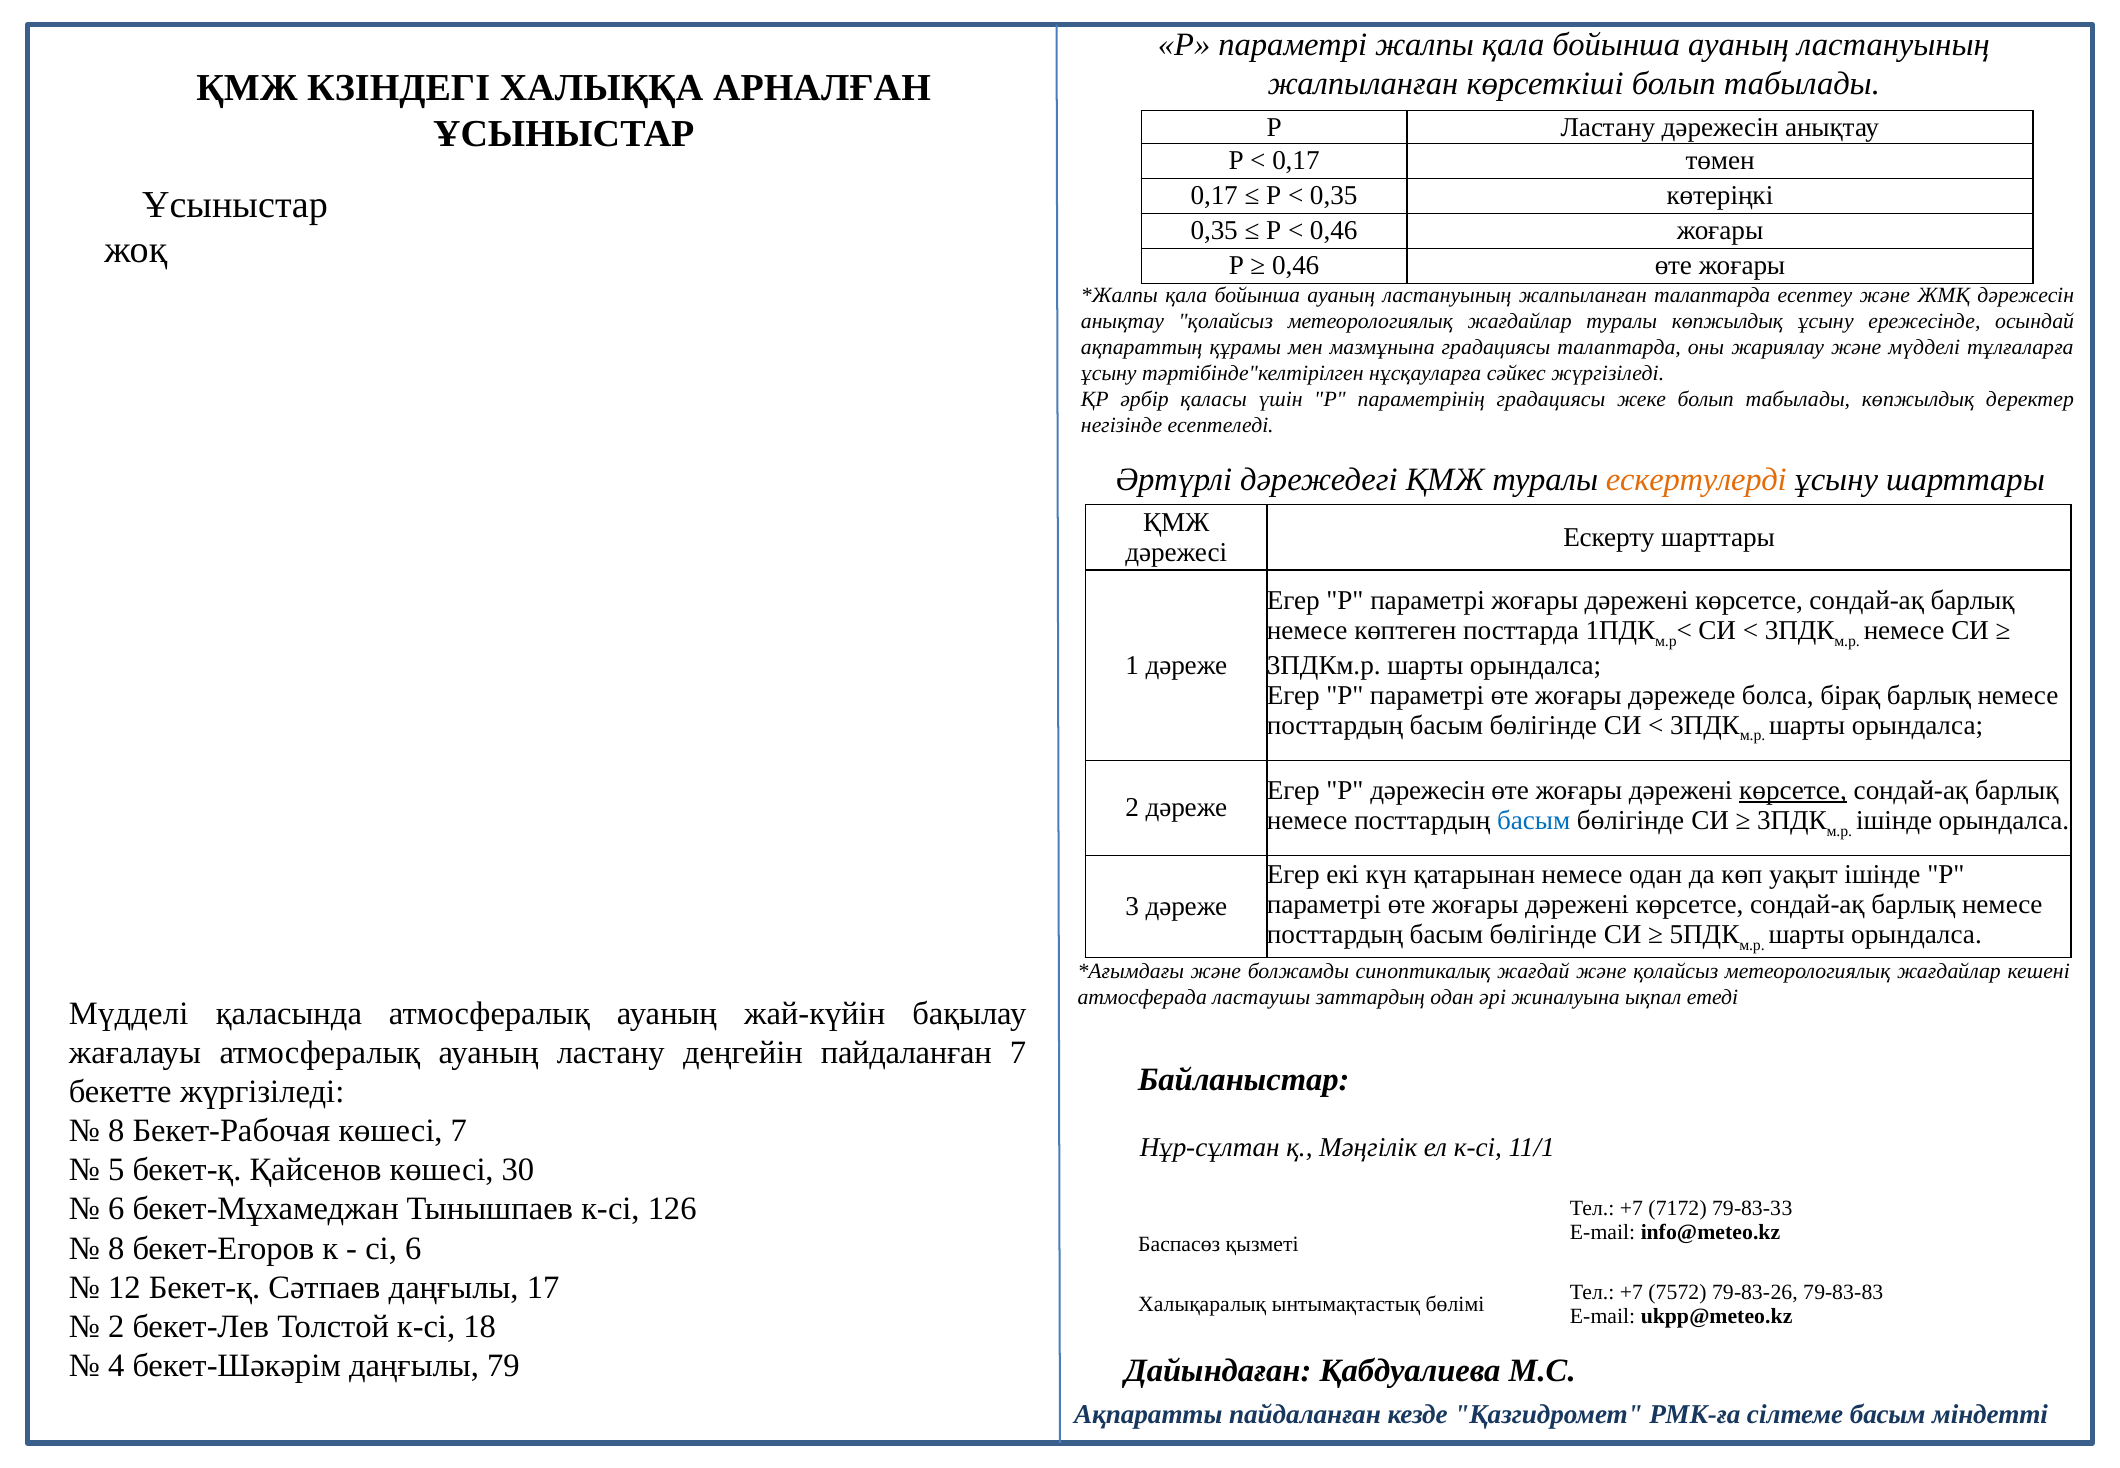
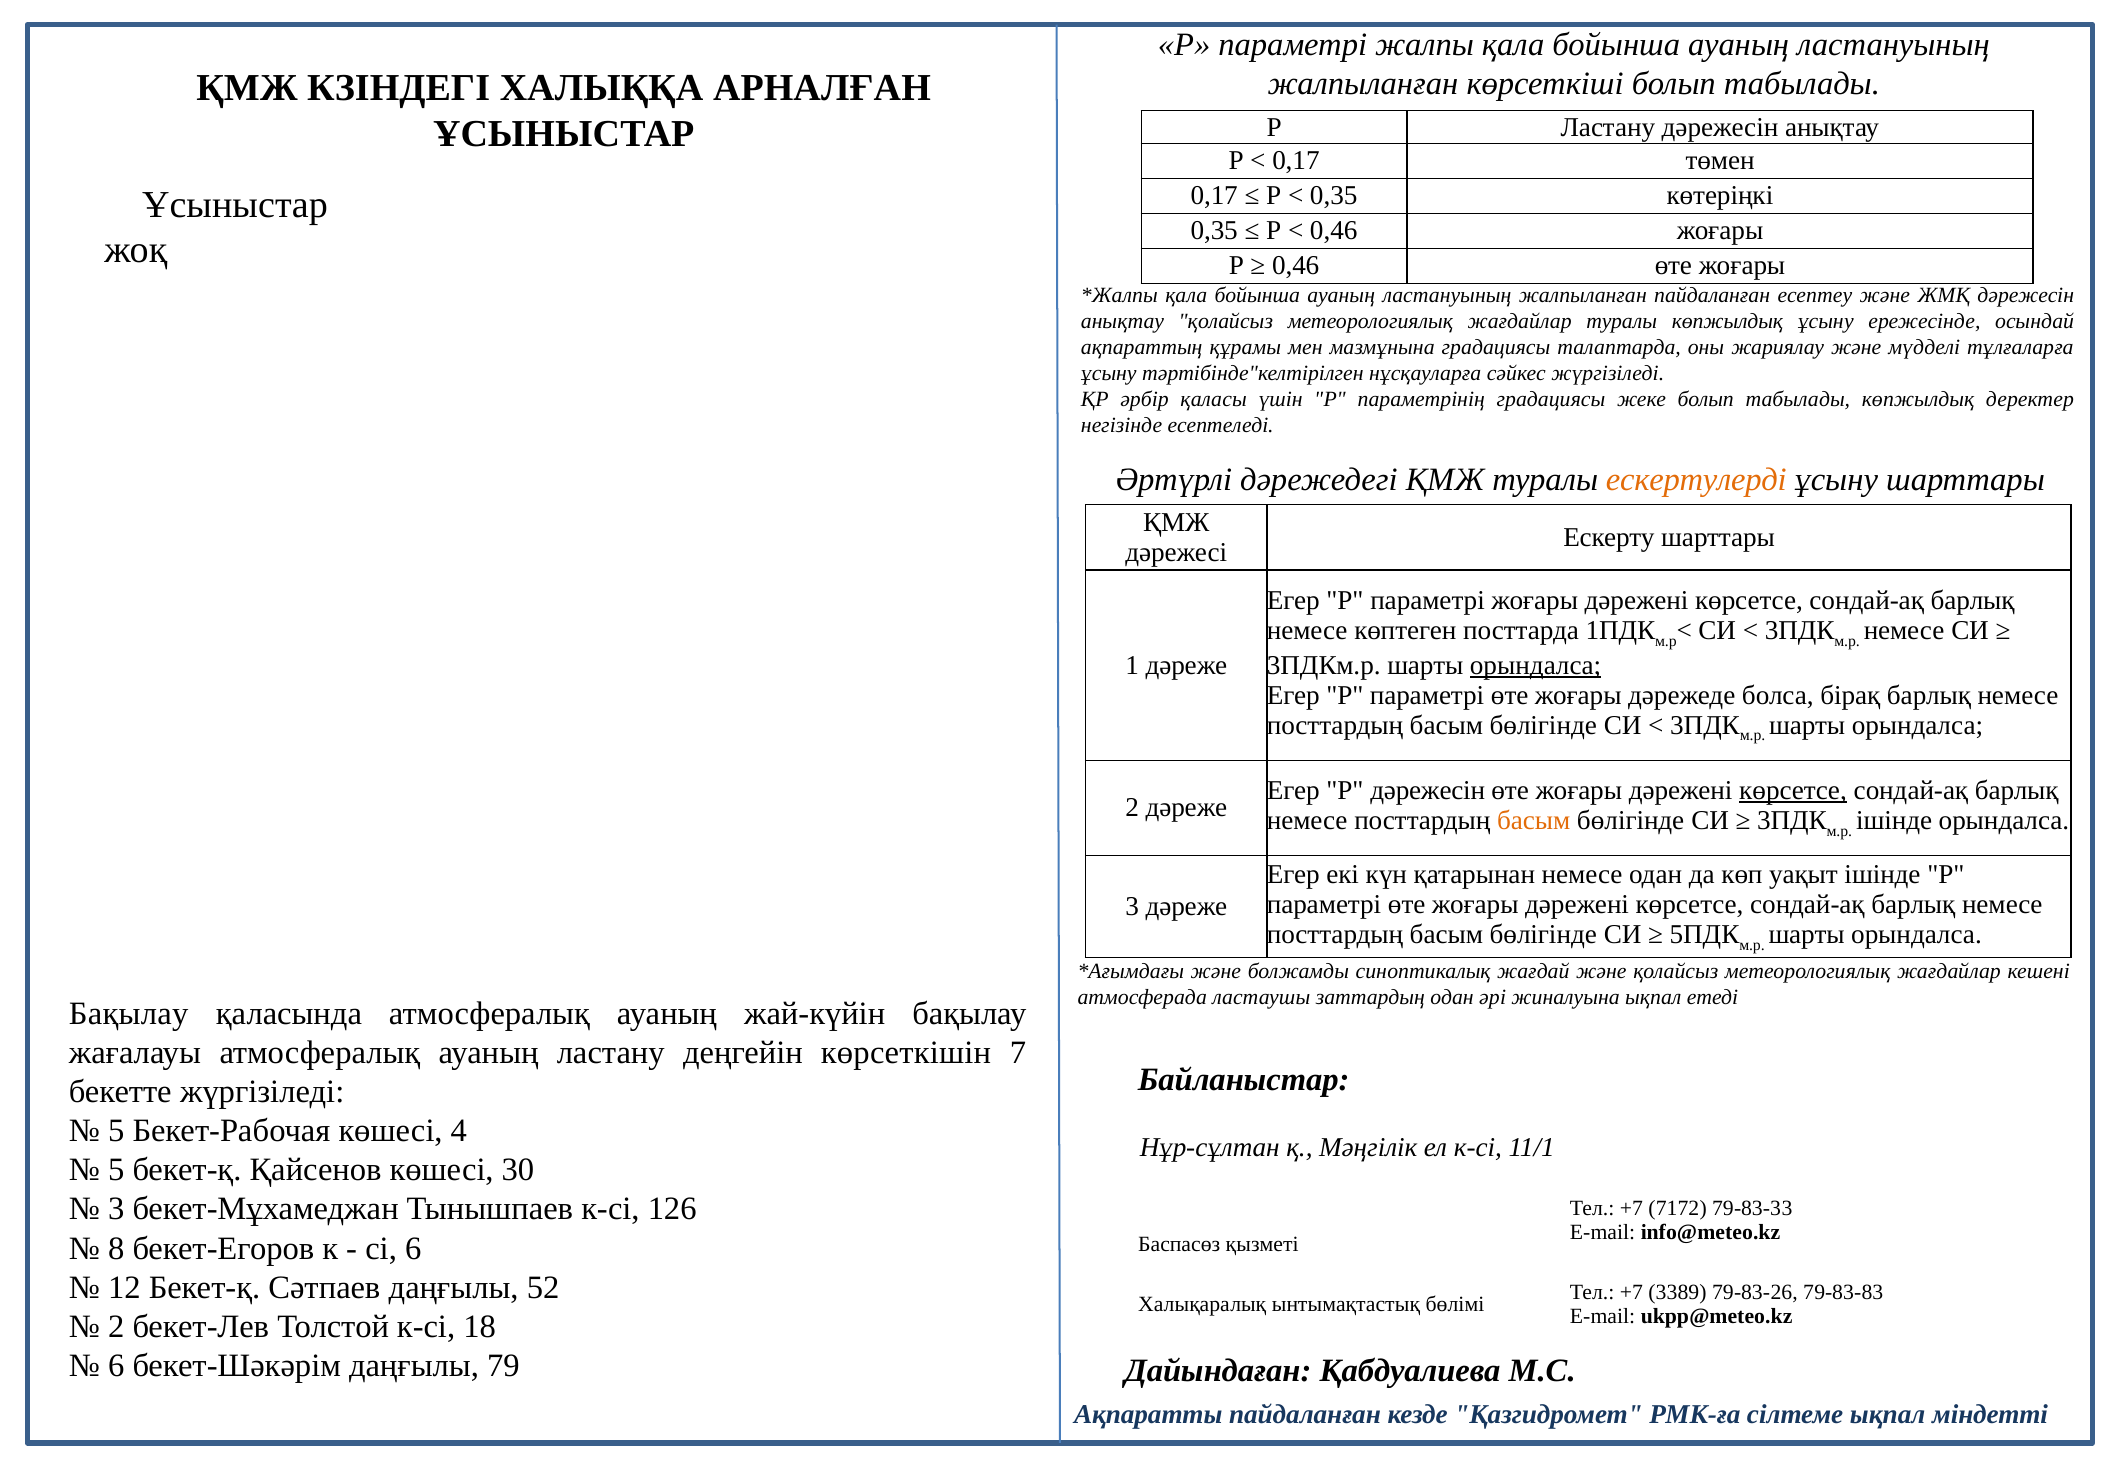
жалпыланған талаптарда: талаптарда -> пайдаланған (1712, 295)
орындалса underline: none -> present (1536, 665)
басым colour: blue -> orange (1534, 820)
Мүдделі: Мүдделі -> Бақылау (129, 1013)
деңгейін пайдаланған: пайдаланған -> көрсеткішін (906, 1052)
8: 8 -> 5 (116, 1131)
көшесі 7: 7 -> 4 (459, 1131)
6: 6 -> 3 (116, 1209)
17: 17 -> 52 (543, 1287)
7572: 7572 -> 3389 (1678, 1292)
4: 4 -> 6 (116, 1365)
сілтеме басым: басым -> ықпал (1888, 1414)
